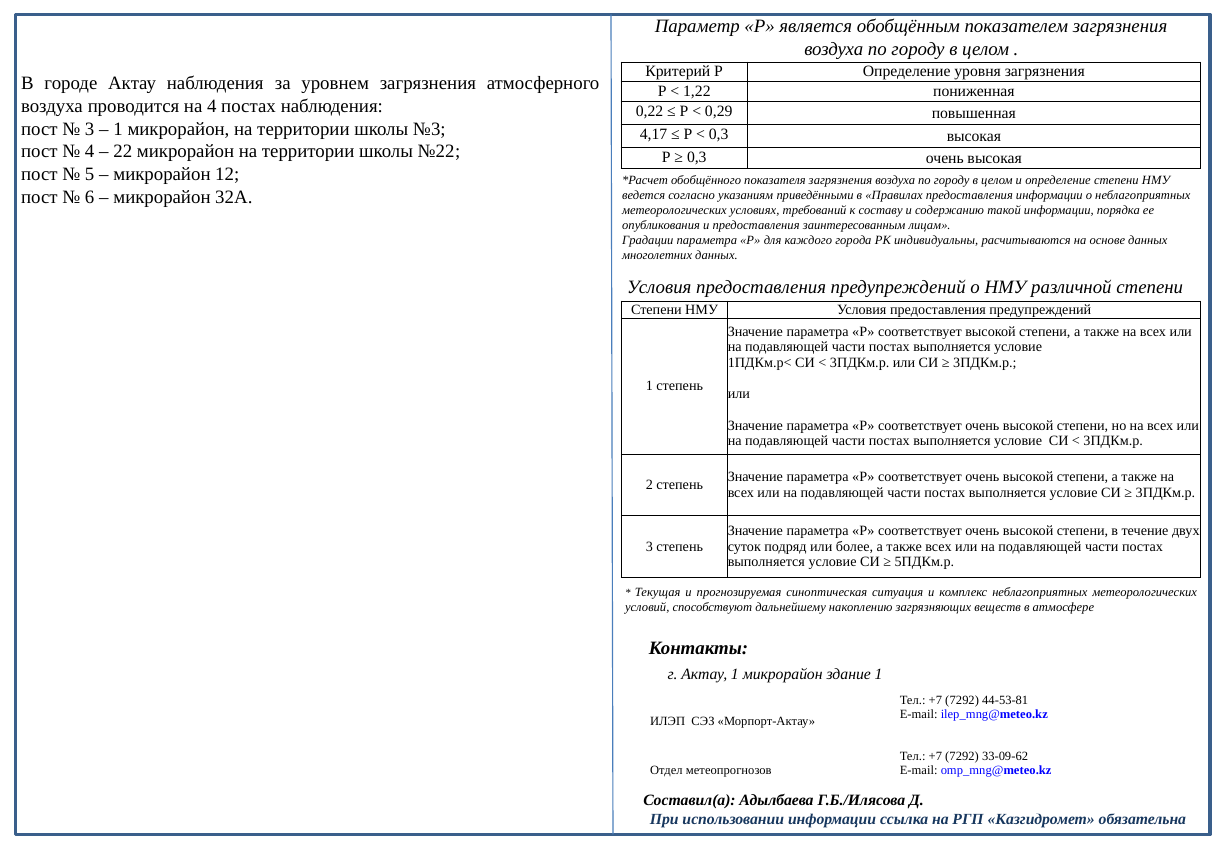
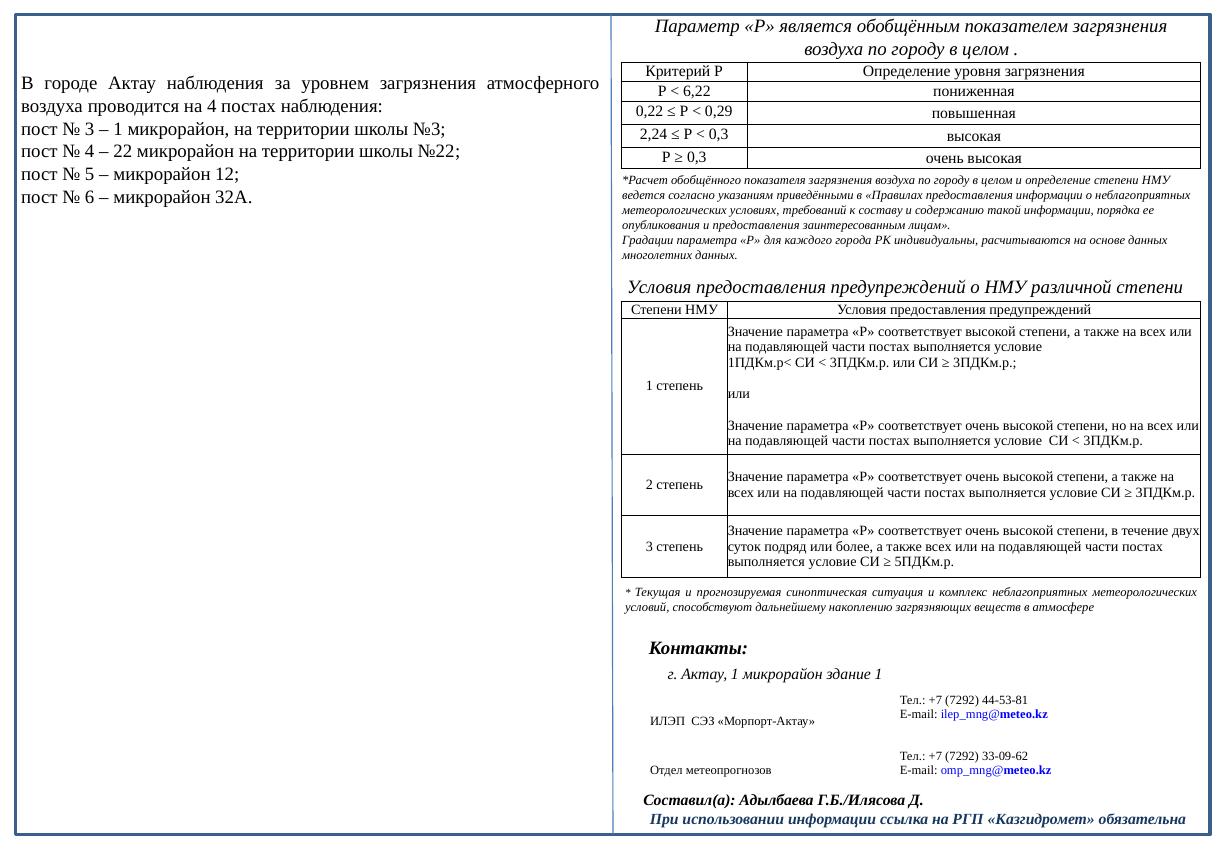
1,22: 1,22 -> 6,22 (697, 91)
4,17: 4,17 -> 2,24 (654, 134)
